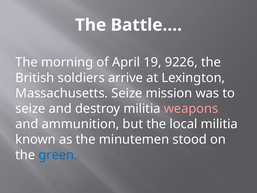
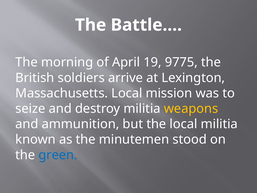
9226: 9226 -> 9775 (181, 62)
Massachusetts Seize: Seize -> Local (127, 93)
weapons colour: pink -> yellow (191, 109)
